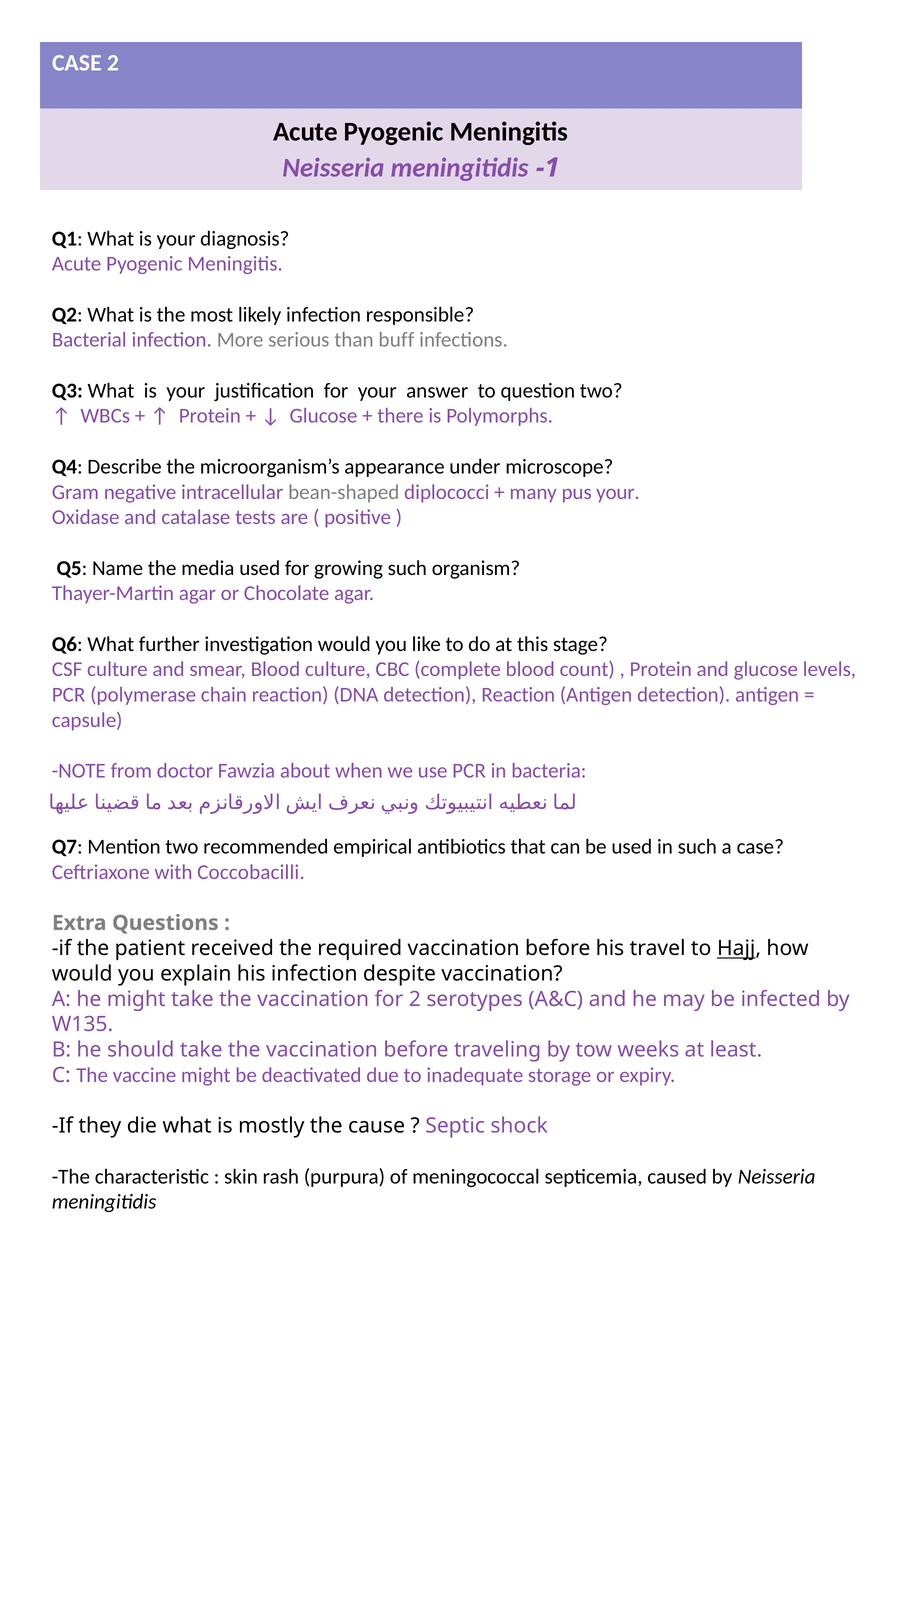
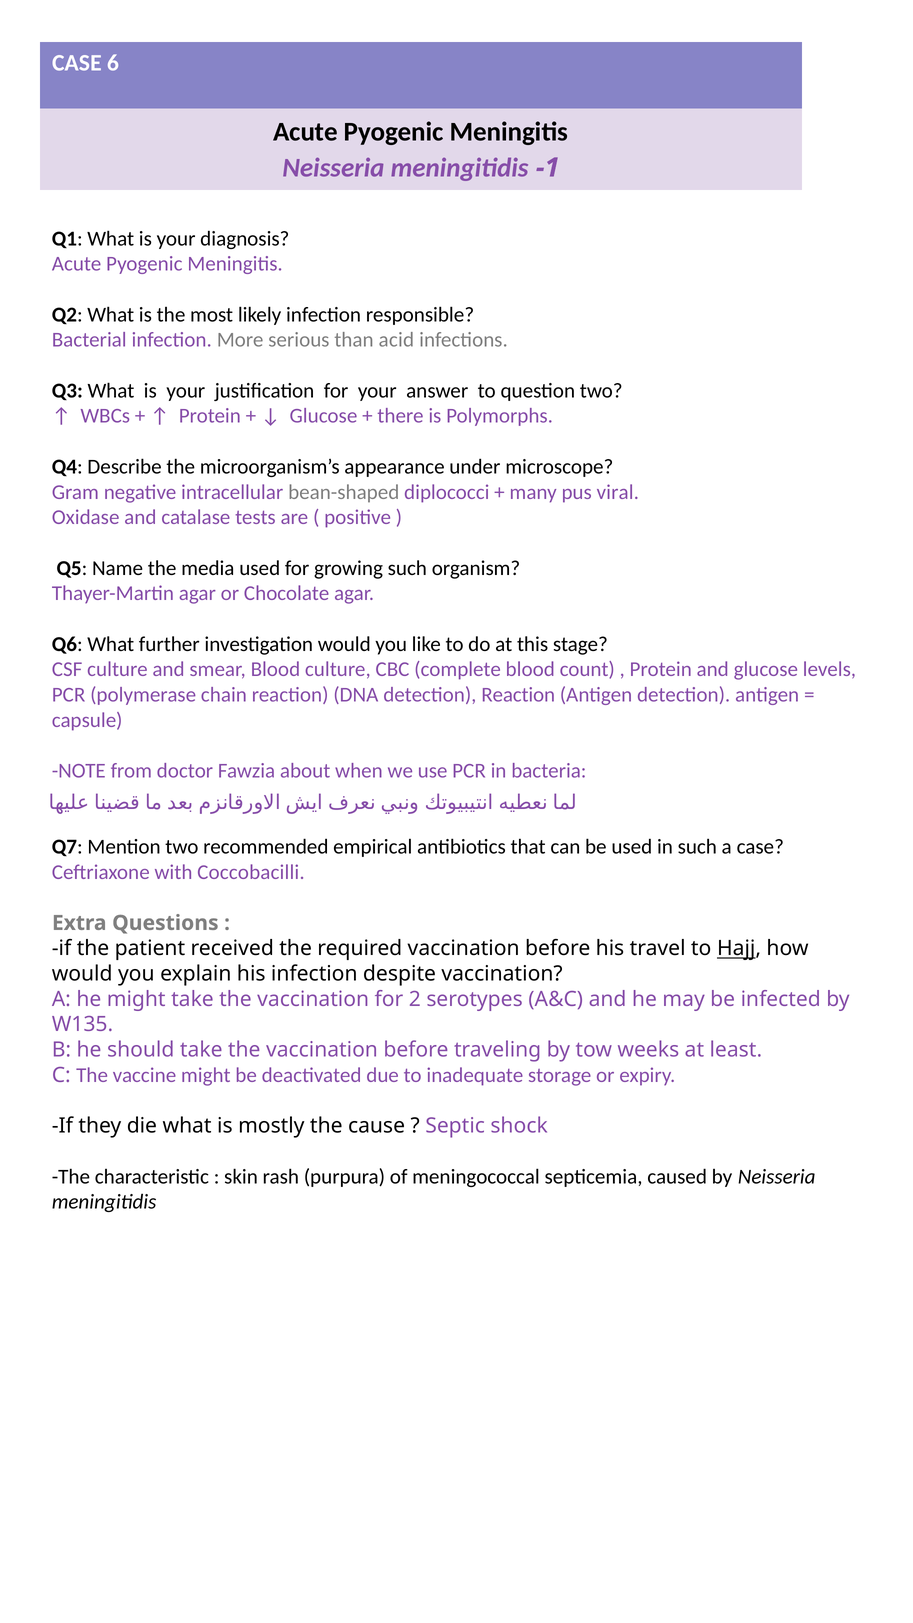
CASE 2: 2 -> 6 (113, 63)
buff: buff -> acid (396, 340)
pus your: your -> viral (618, 492)
